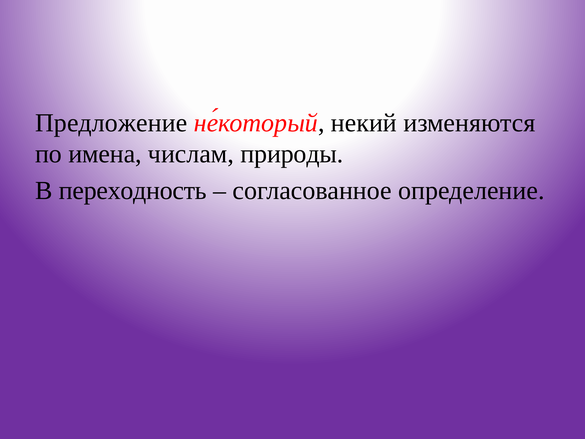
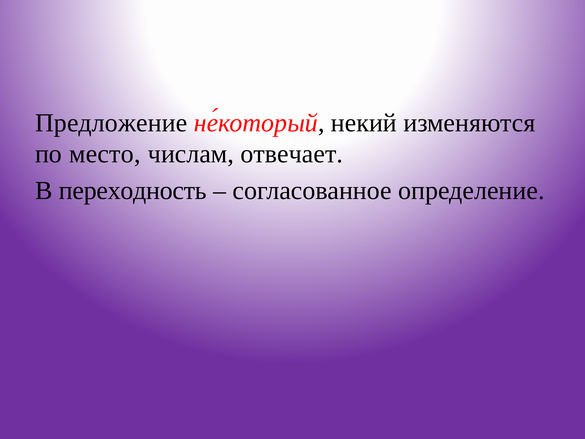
имена: имена -> место (105, 154)
природы: природы -> отвечает (292, 154)
